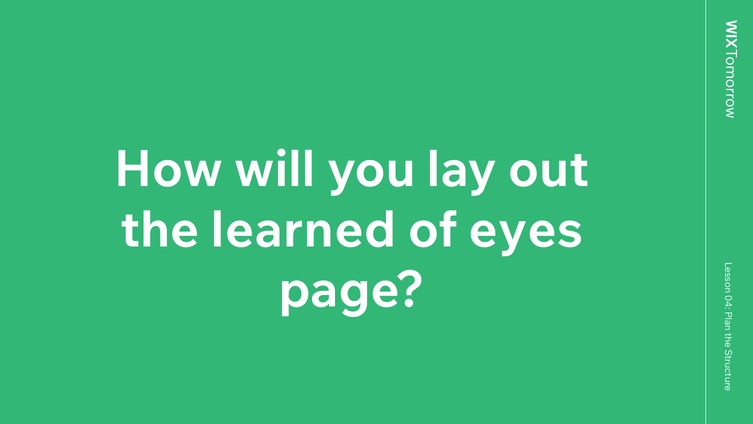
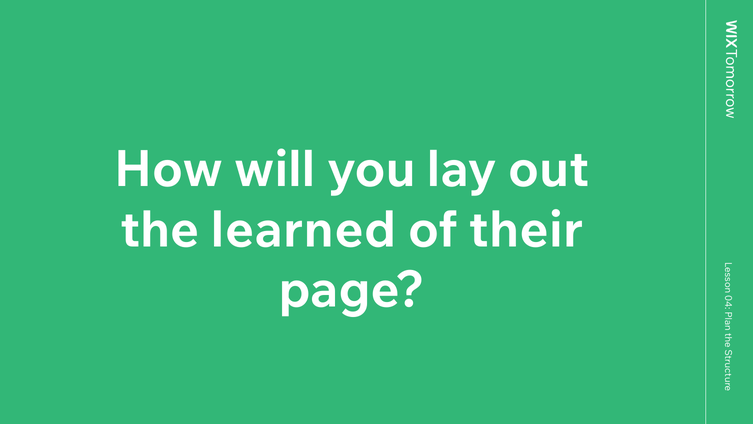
eyes: eyes -> their (526, 230)
